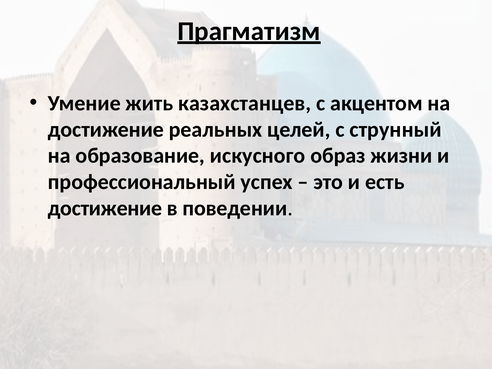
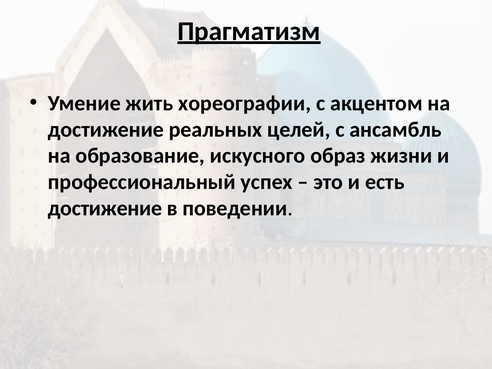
казахстанцев: казахстанцев -> хореографии (245, 103)
струнный: струнный -> ансамбль (396, 129)
